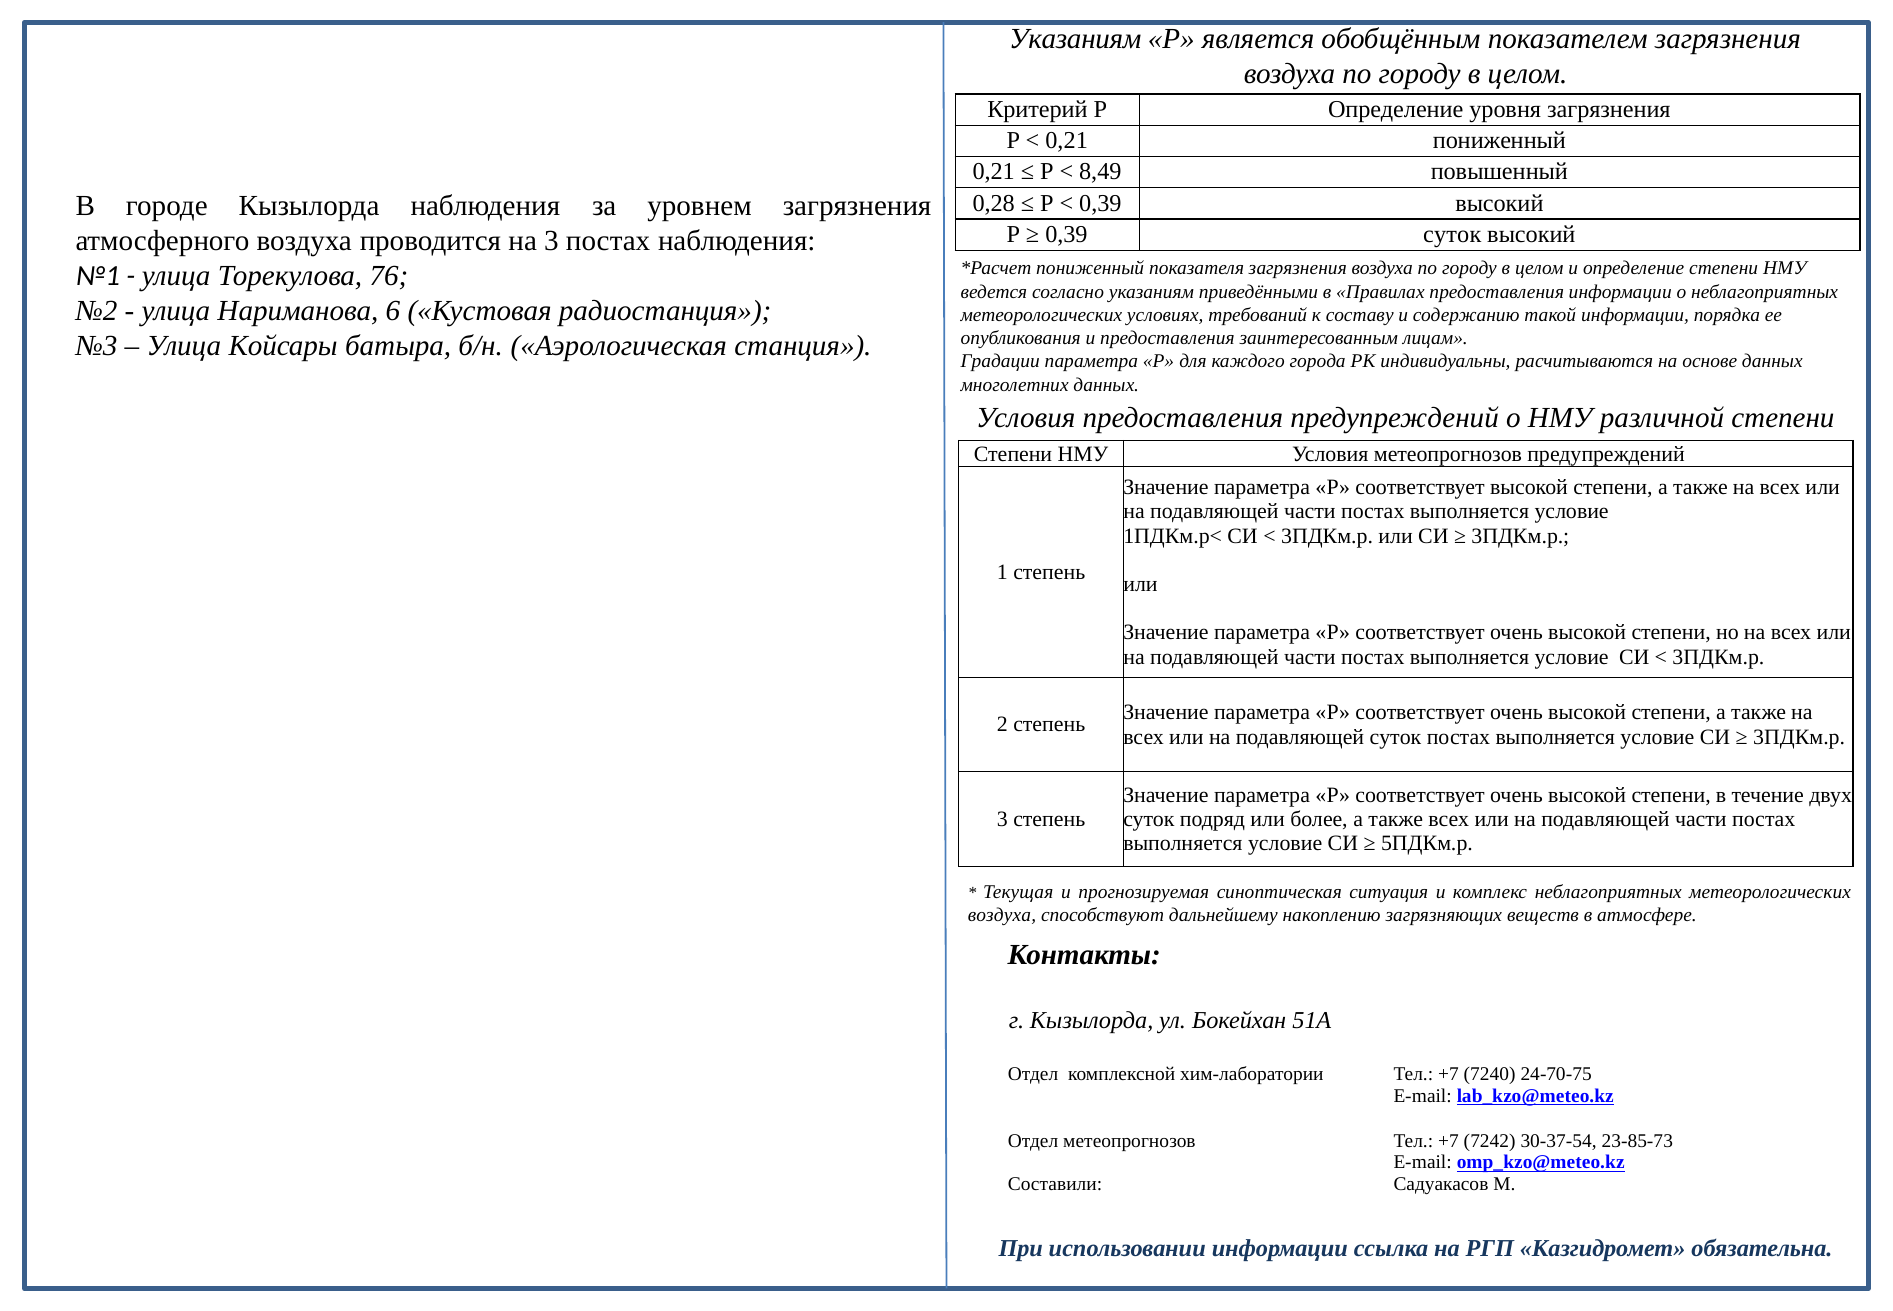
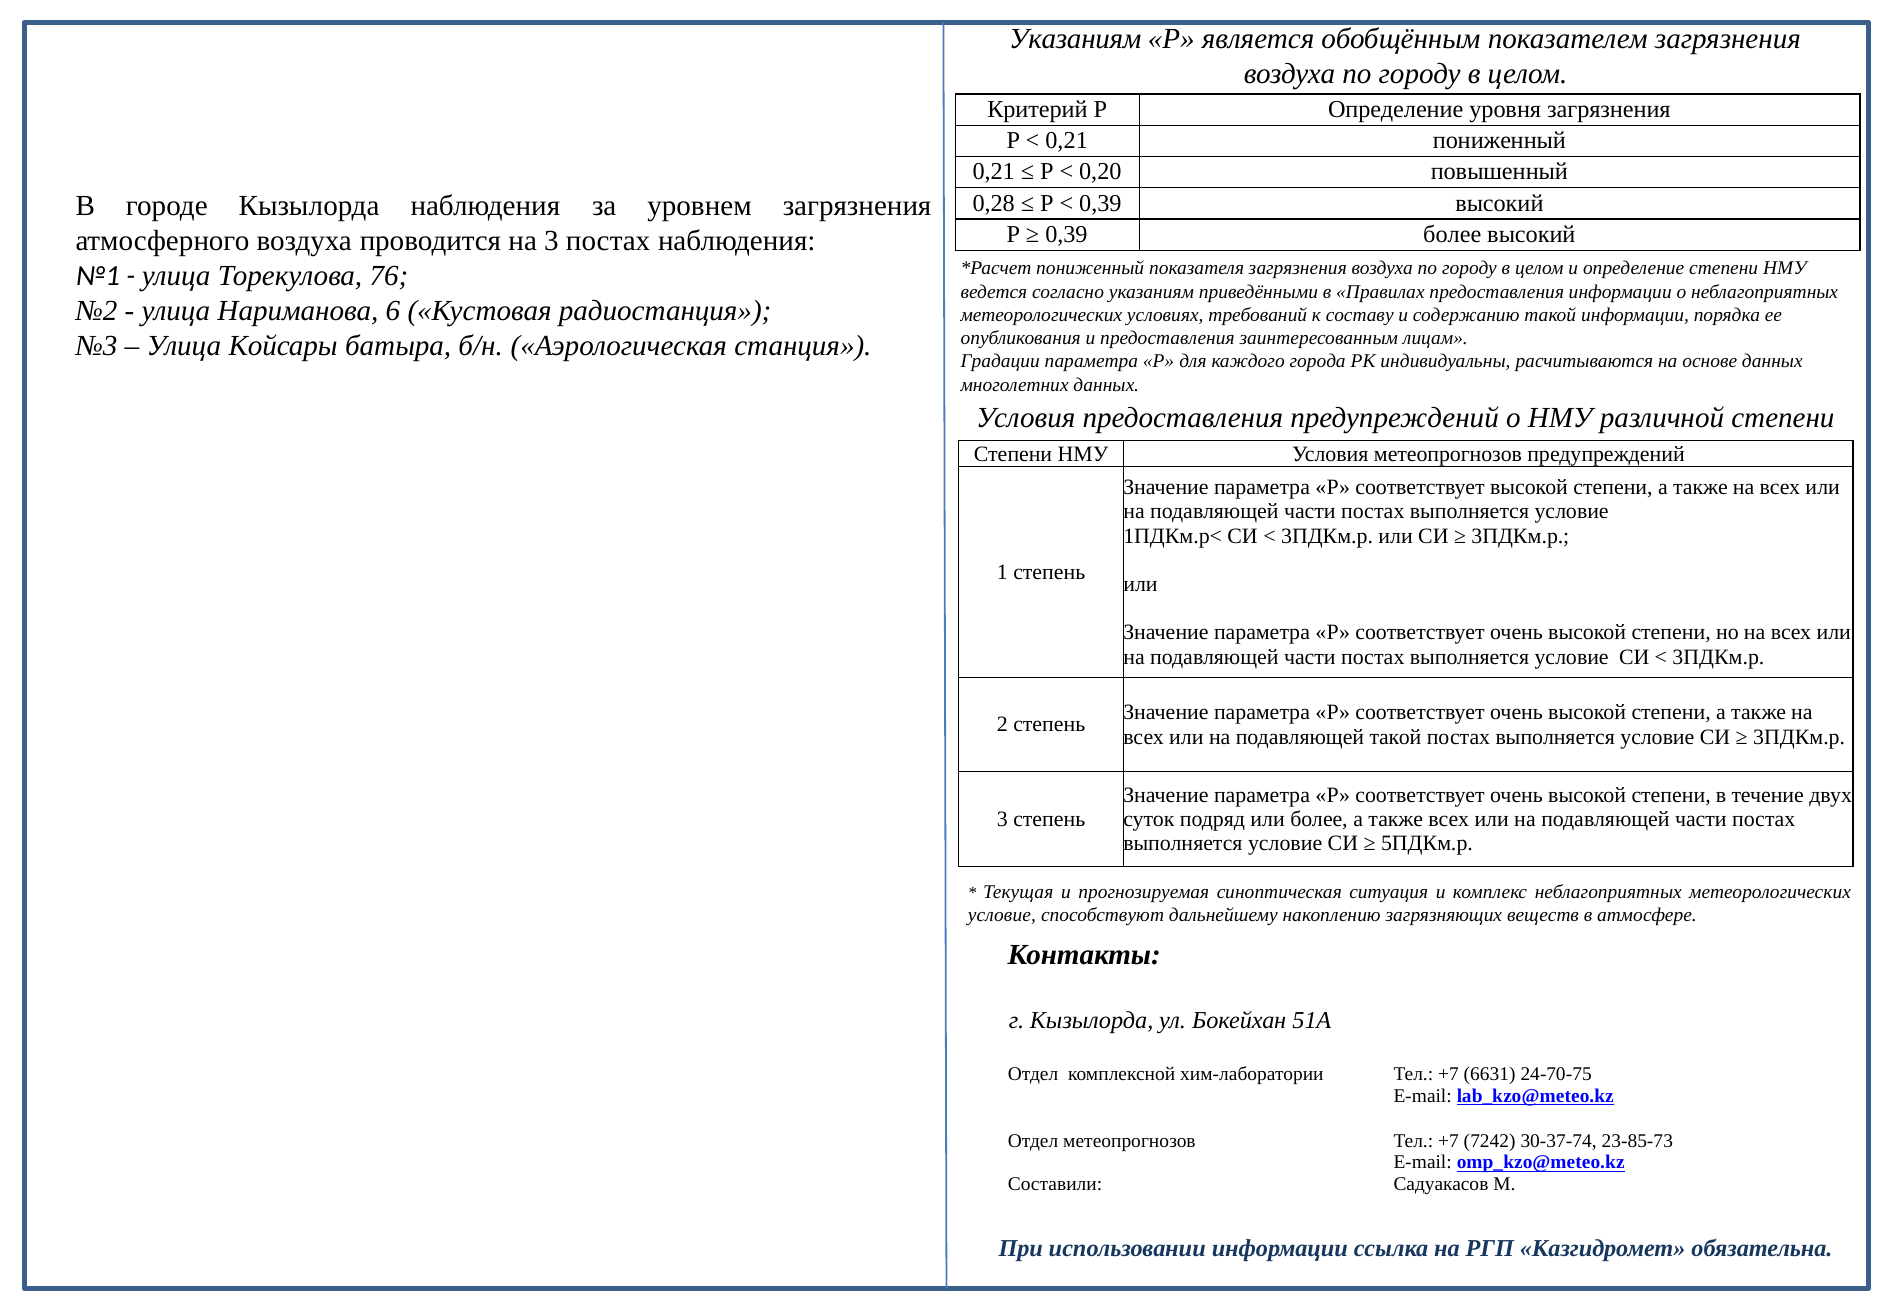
8,49: 8,49 -> 0,20 (1100, 172)
0,39 суток: суток -> более (1452, 234)
подавляющей суток: суток -> такой (1396, 737)
воздуха: воздуха -> условие (1002, 915)
7240: 7240 -> 6631 (1490, 1074)
30-37-54: 30-37-54 -> 30-37-74 (1559, 1141)
